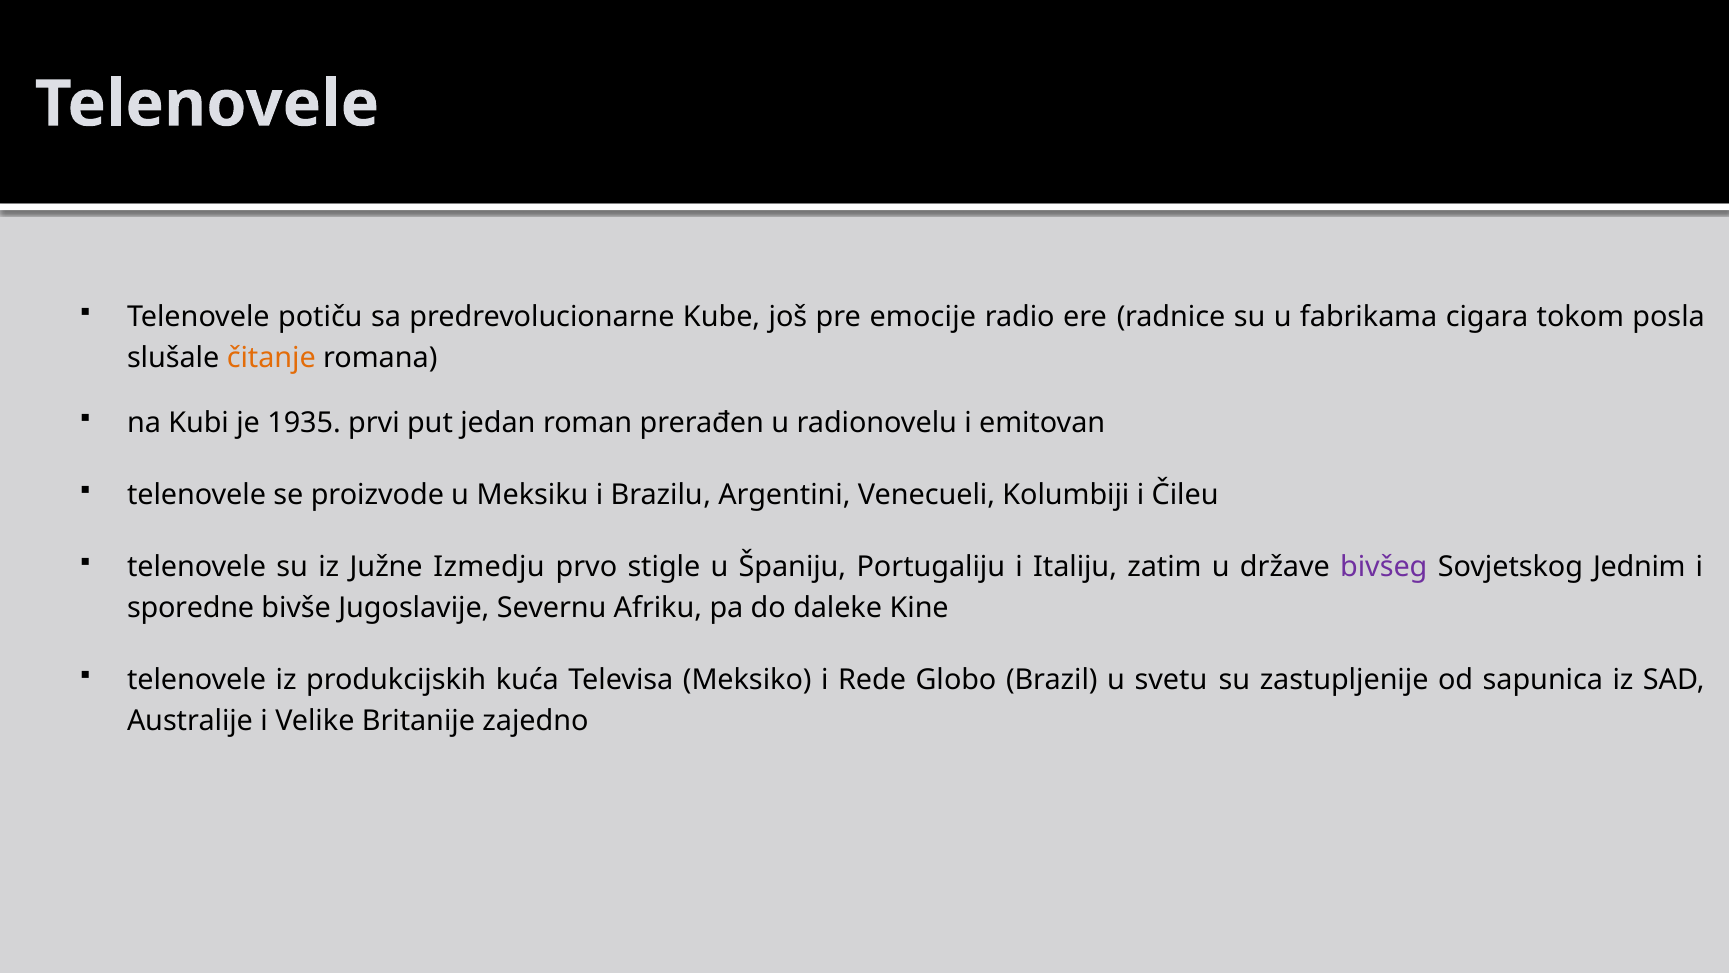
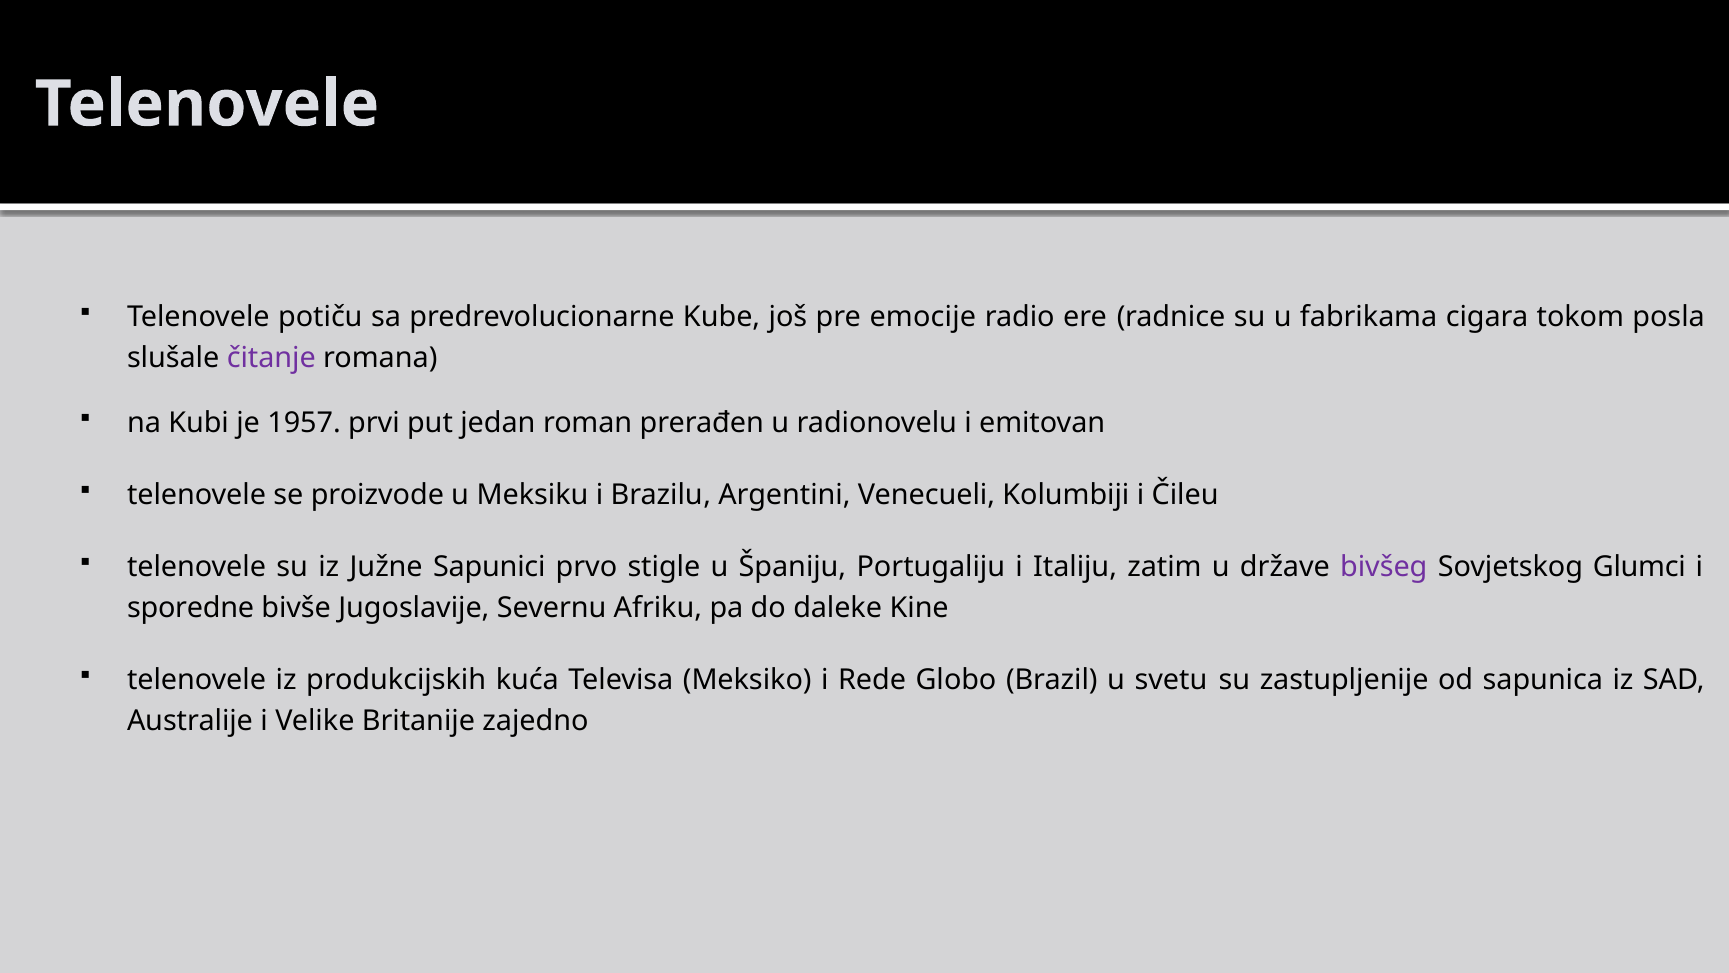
čitanje colour: orange -> purple (271, 358)
1935: 1935 -> 1957 (304, 423)
Izmedju: Izmedju -> Sapunici (489, 566)
Jednim: Jednim -> Glumci (1639, 566)
